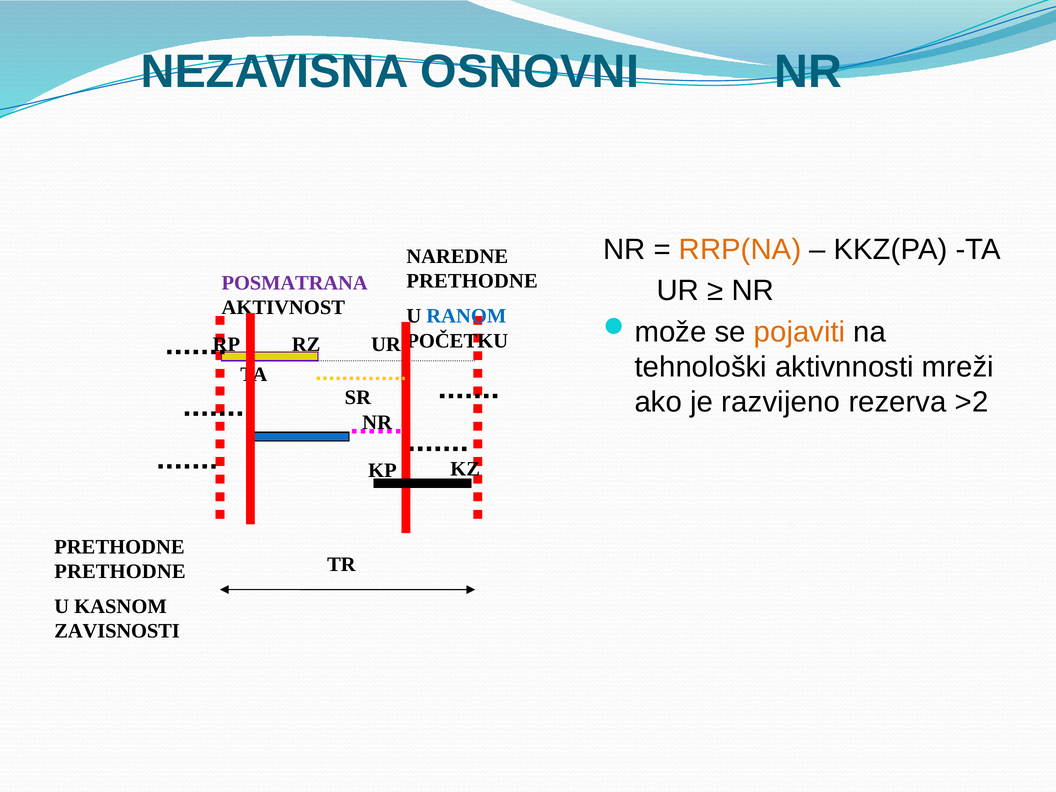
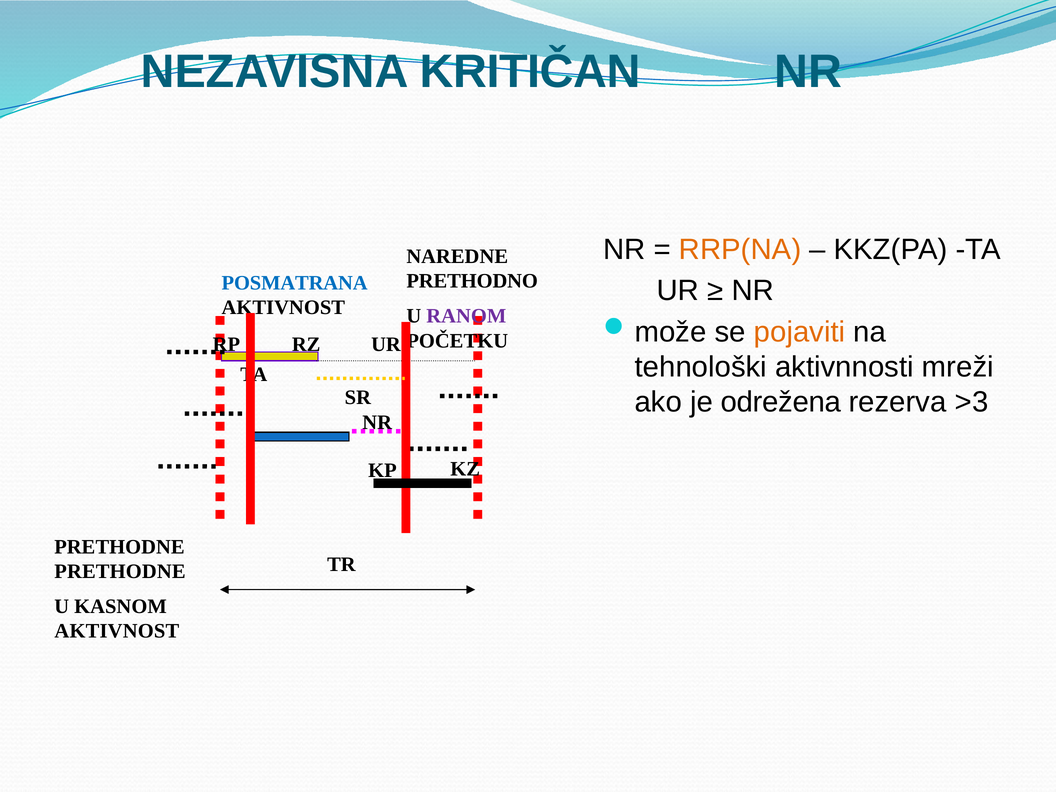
OSNOVNI: OSNOVNI -> KRITIČAN (530, 72)
PRETHODNE: PRETHODNE -> PRETHODNO (472, 281)
POSMATRANA colour: purple -> blue (295, 283)
RANOM colour: blue -> purple (466, 316)
razvijeno: razvijeno -> odrežena (781, 402)
>2: >2 -> >3 (972, 402)
ZAVISNOSTI: ZAVISNOSTI -> AKTIVNOST (117, 631)
